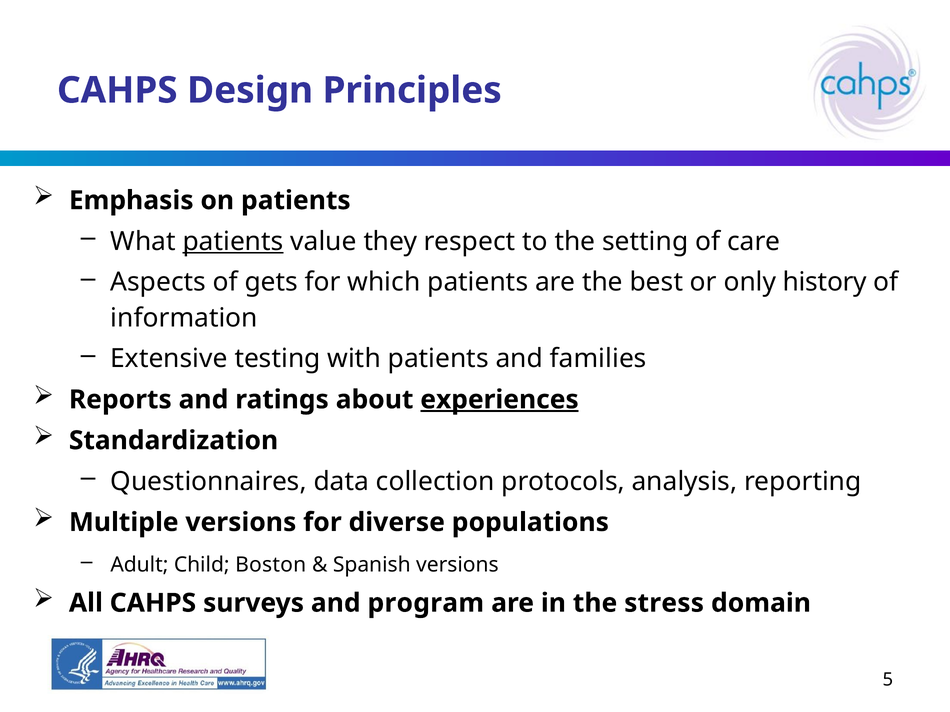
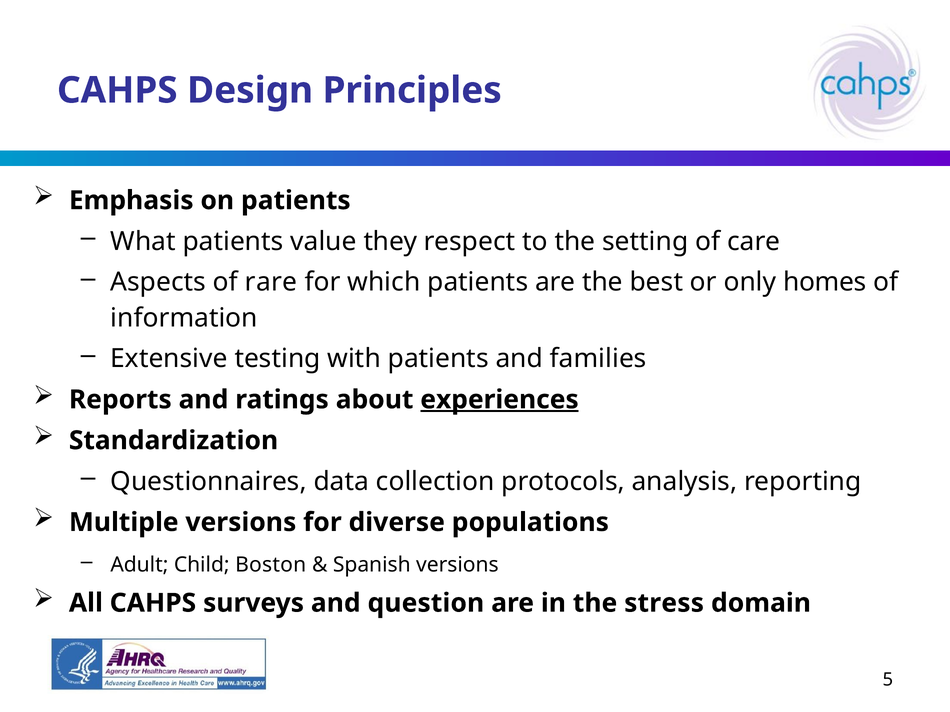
patients underline: present -> none (233, 242)
gets: gets -> rare (271, 282)
history: history -> homes (825, 282)
program: program -> question (426, 603)
